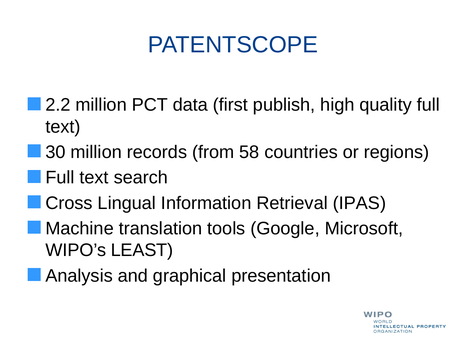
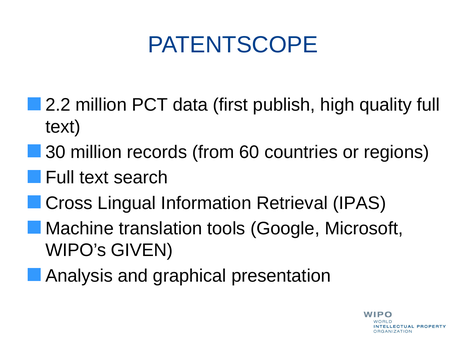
58: 58 -> 60 (249, 152)
LEAST: LEAST -> GIVEN (142, 250)
